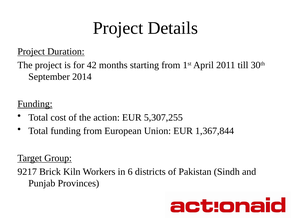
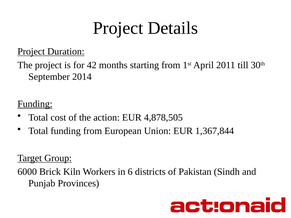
5,307,255: 5,307,255 -> 4,878,505 (163, 118)
9217: 9217 -> 6000 (27, 172)
